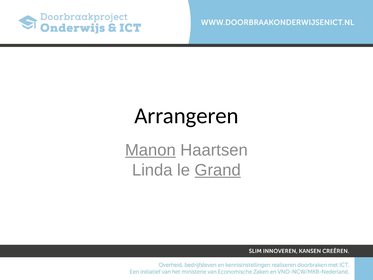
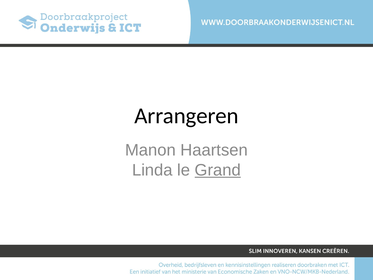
Manon underline: present -> none (151, 150)
